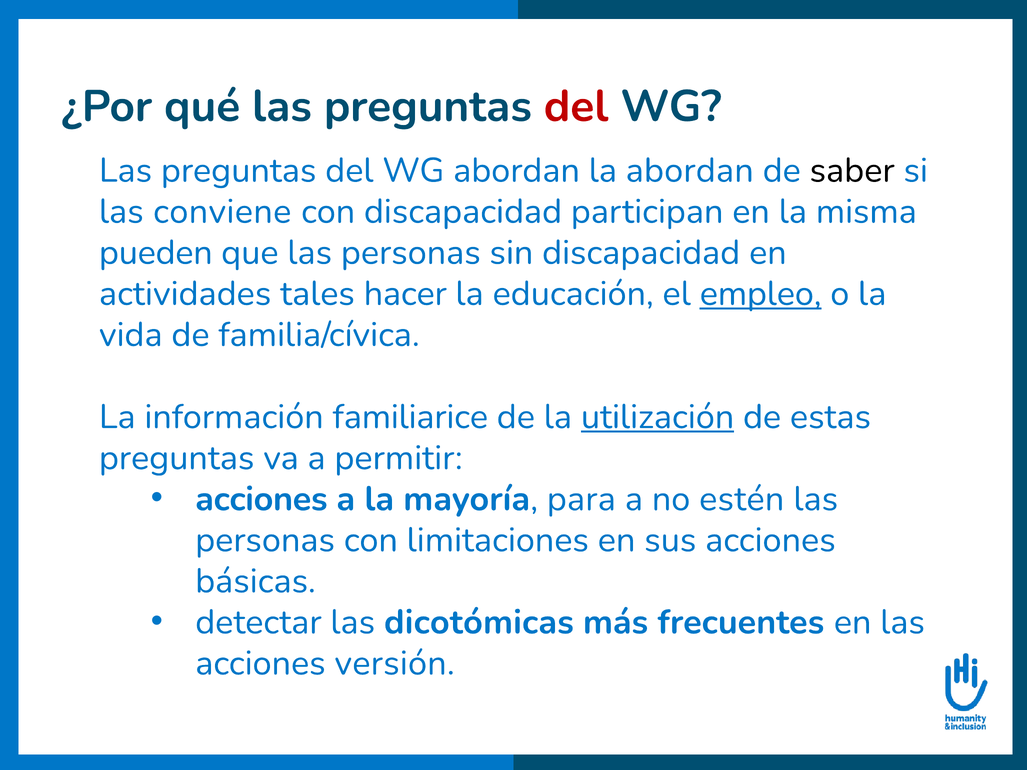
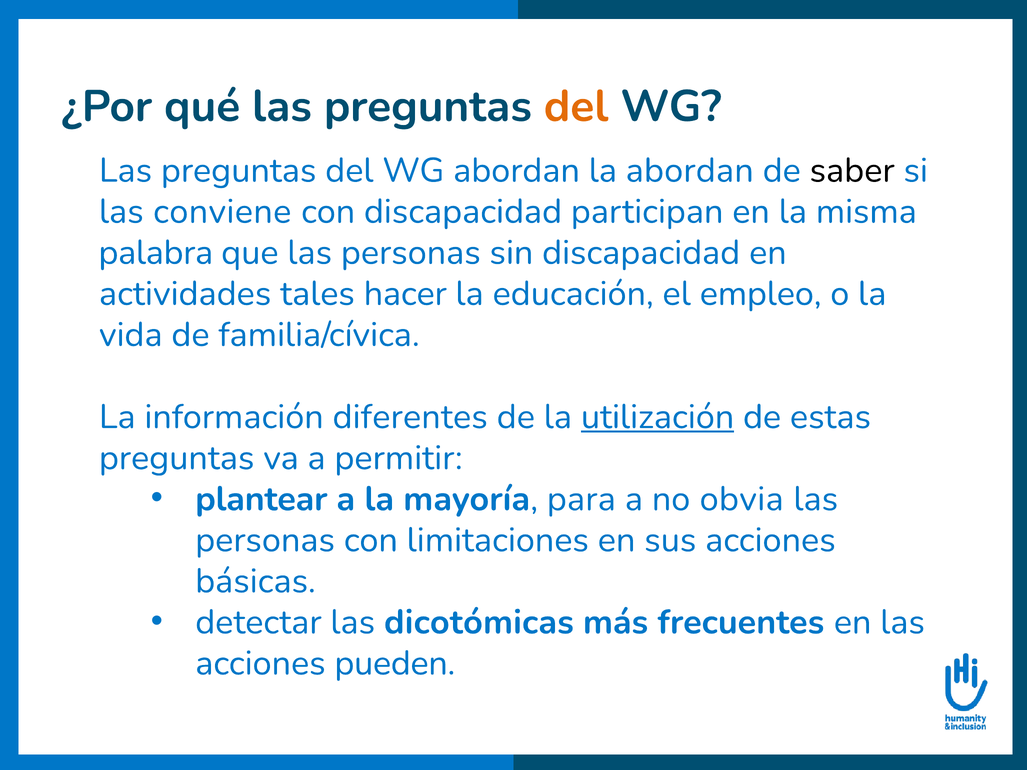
del colour: red -> orange (576, 106)
pueden: pueden -> palabra (156, 253)
empleo underline: present -> none (761, 294)
familiarice: familiarice -> diferentes (410, 417)
acciones: acciones -> plantear (261, 499)
estén: estén -> obvia (742, 499)
versión: versión -> pueden (395, 663)
